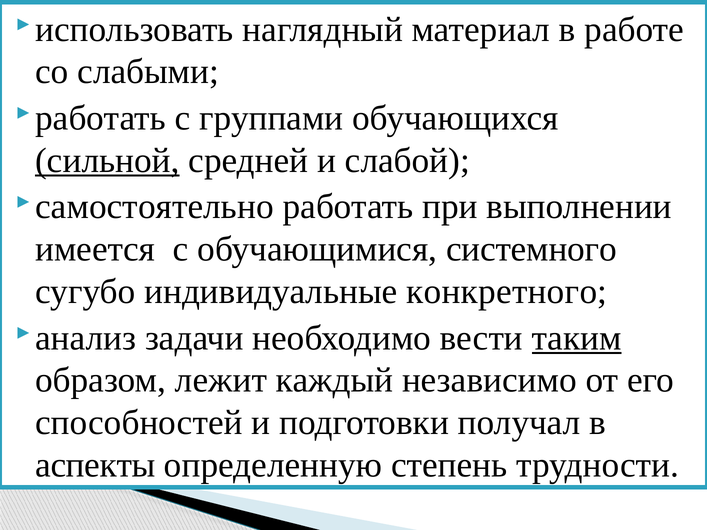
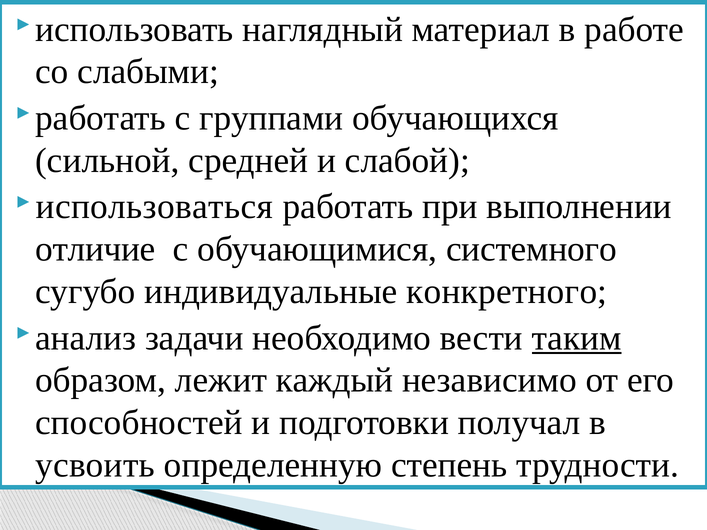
сильной underline: present -> none (107, 161)
самостоятельно: самостоятельно -> использоваться (154, 207)
имеется: имеется -> отличие (95, 249)
аспекты: аспекты -> усвоить (95, 465)
